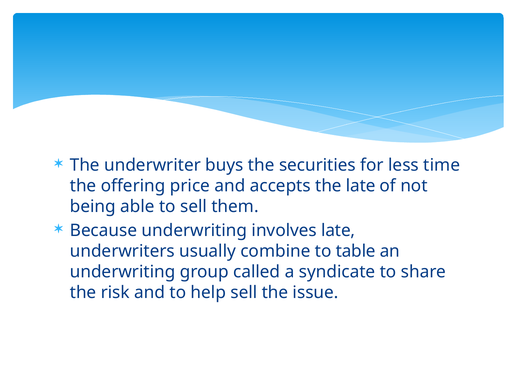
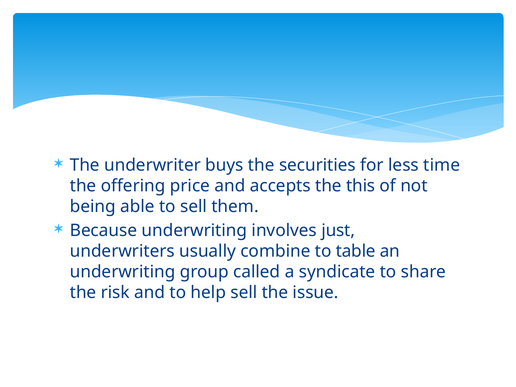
the late: late -> this (361, 186)
involves late: late -> just (338, 230)
